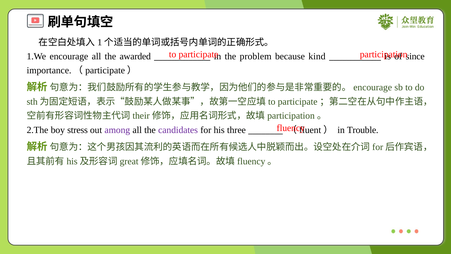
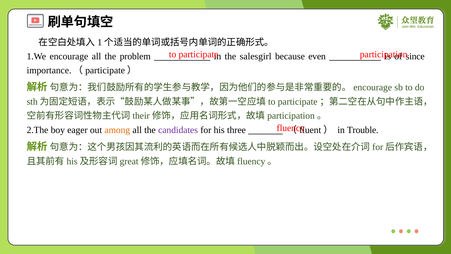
awarded: awarded -> problem (135, 56)
problem: problem -> salesgirl (256, 56)
kind: kind -> even (317, 56)
stress: stress -> eager (77, 130)
among colour: purple -> orange (117, 130)
